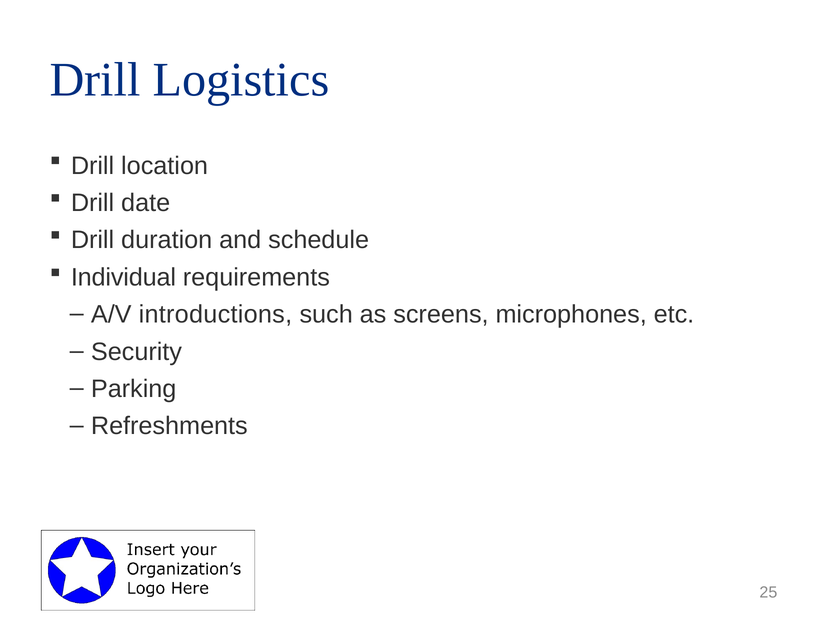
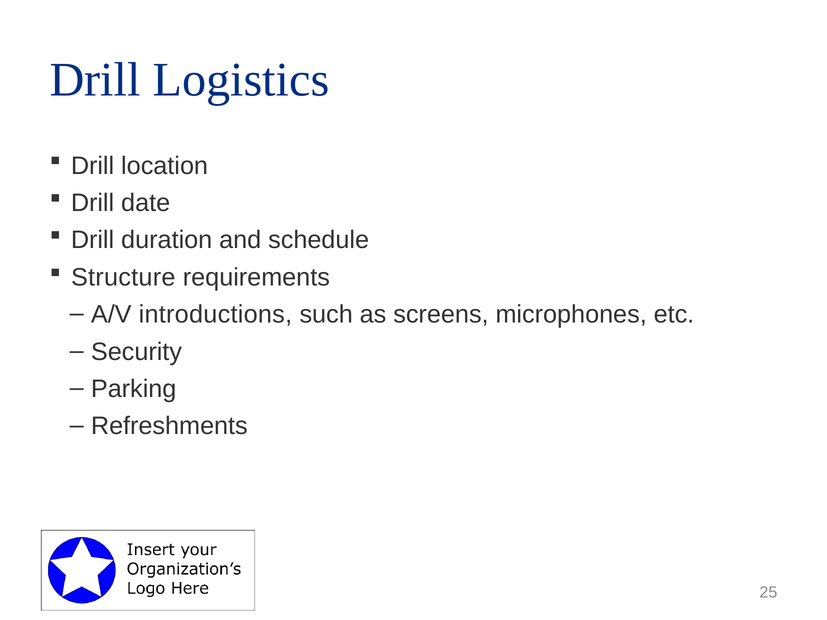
Individual: Individual -> Structure (123, 277)
